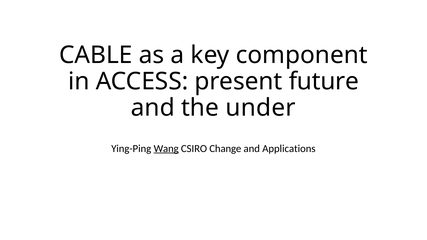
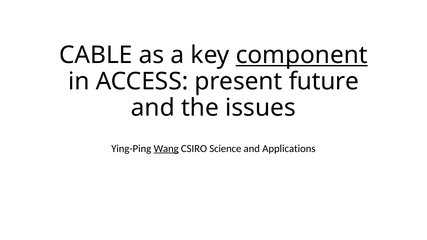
component underline: none -> present (302, 55)
under: under -> issues (261, 108)
Change: Change -> Science (225, 149)
